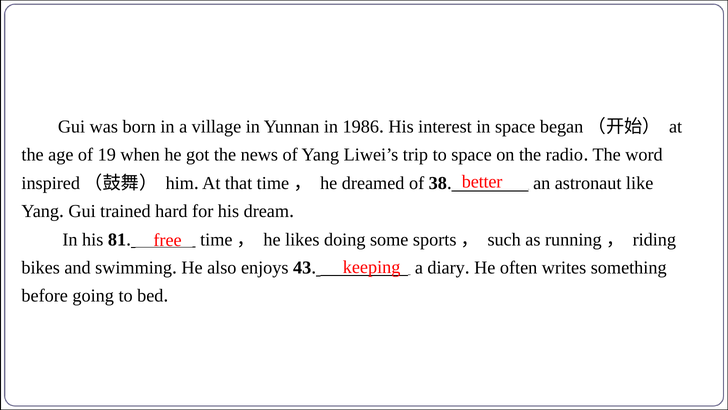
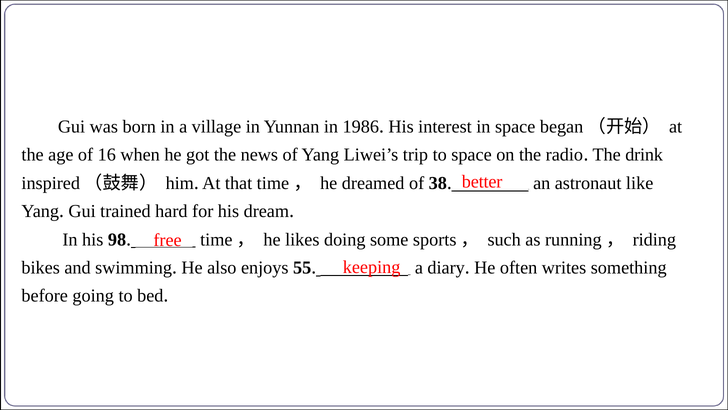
19: 19 -> 16 (107, 155)
word: word -> drink (644, 155)
81: 81 -> 98 (117, 239)
43: 43 -> 55 (302, 267)
